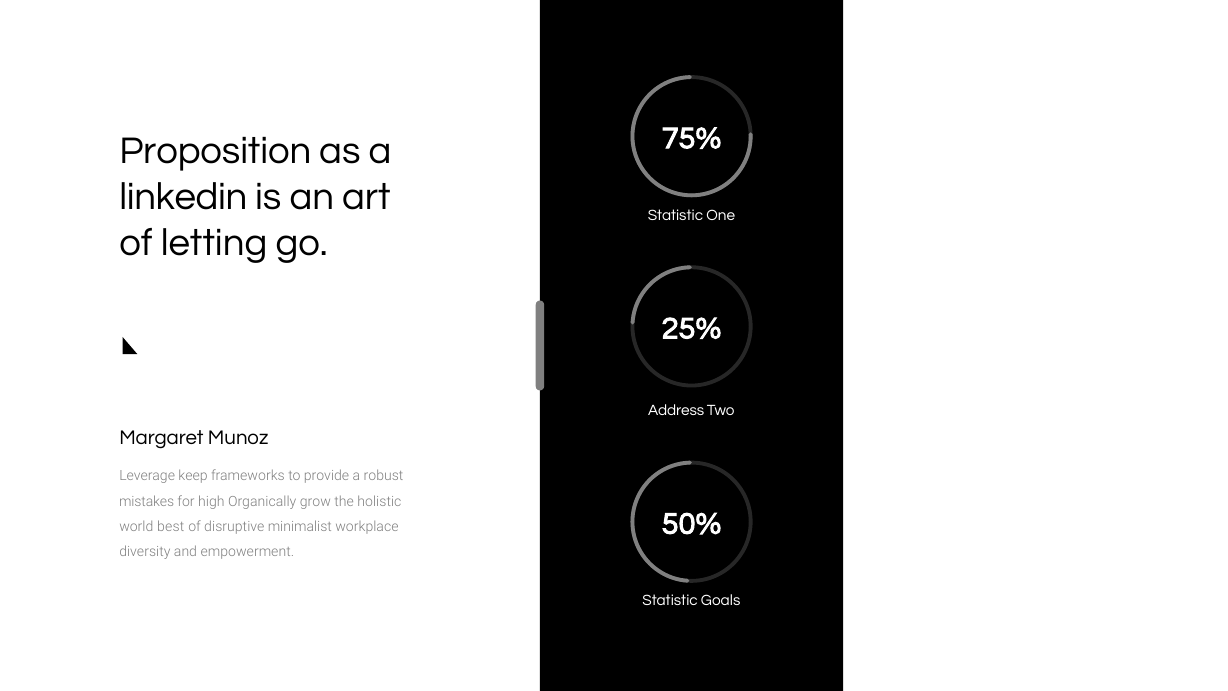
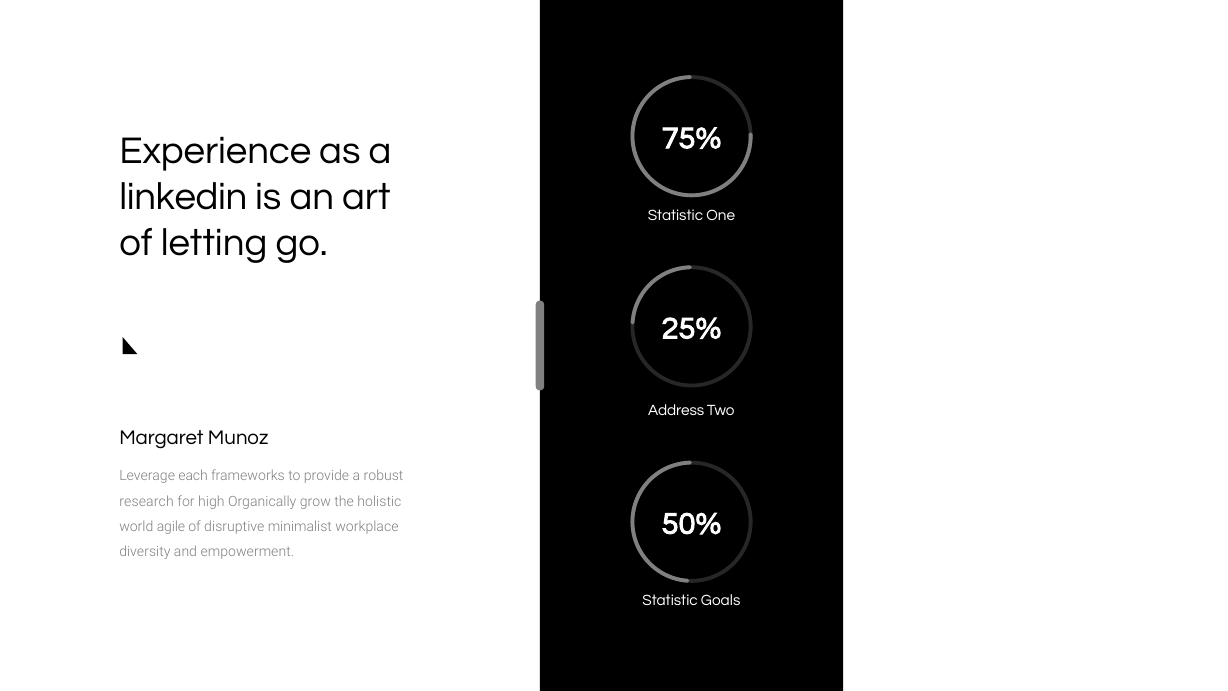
Proposition: Proposition -> Experience (215, 151)
keep: keep -> each (193, 476)
mistakes: mistakes -> research (147, 501)
best: best -> agile (171, 527)
